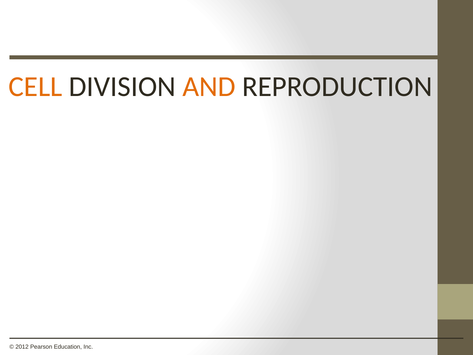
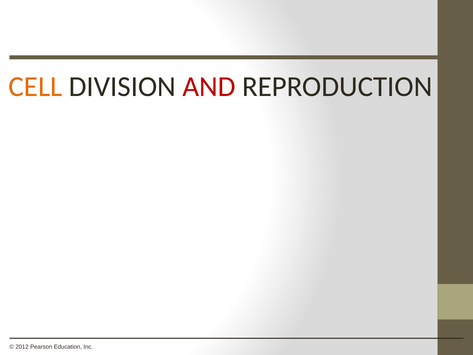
AND colour: orange -> red (209, 86)
